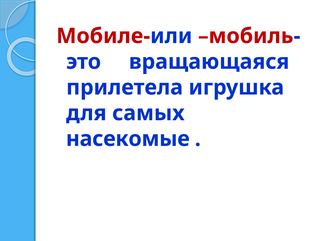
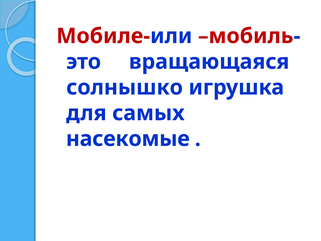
прилетела: прилетела -> солнышко (125, 87)
